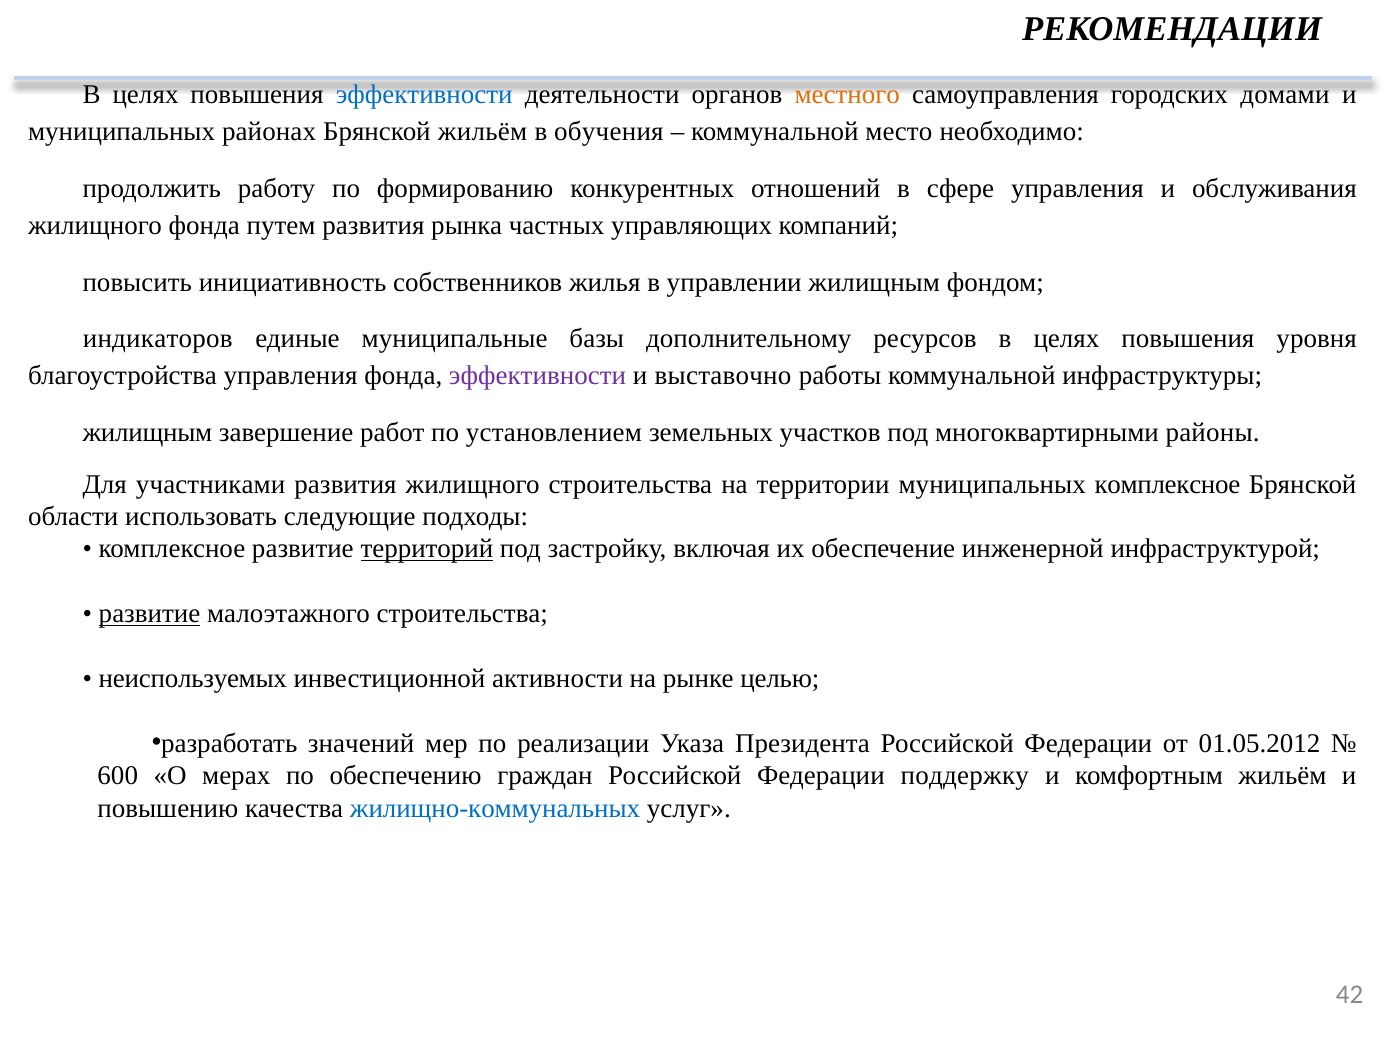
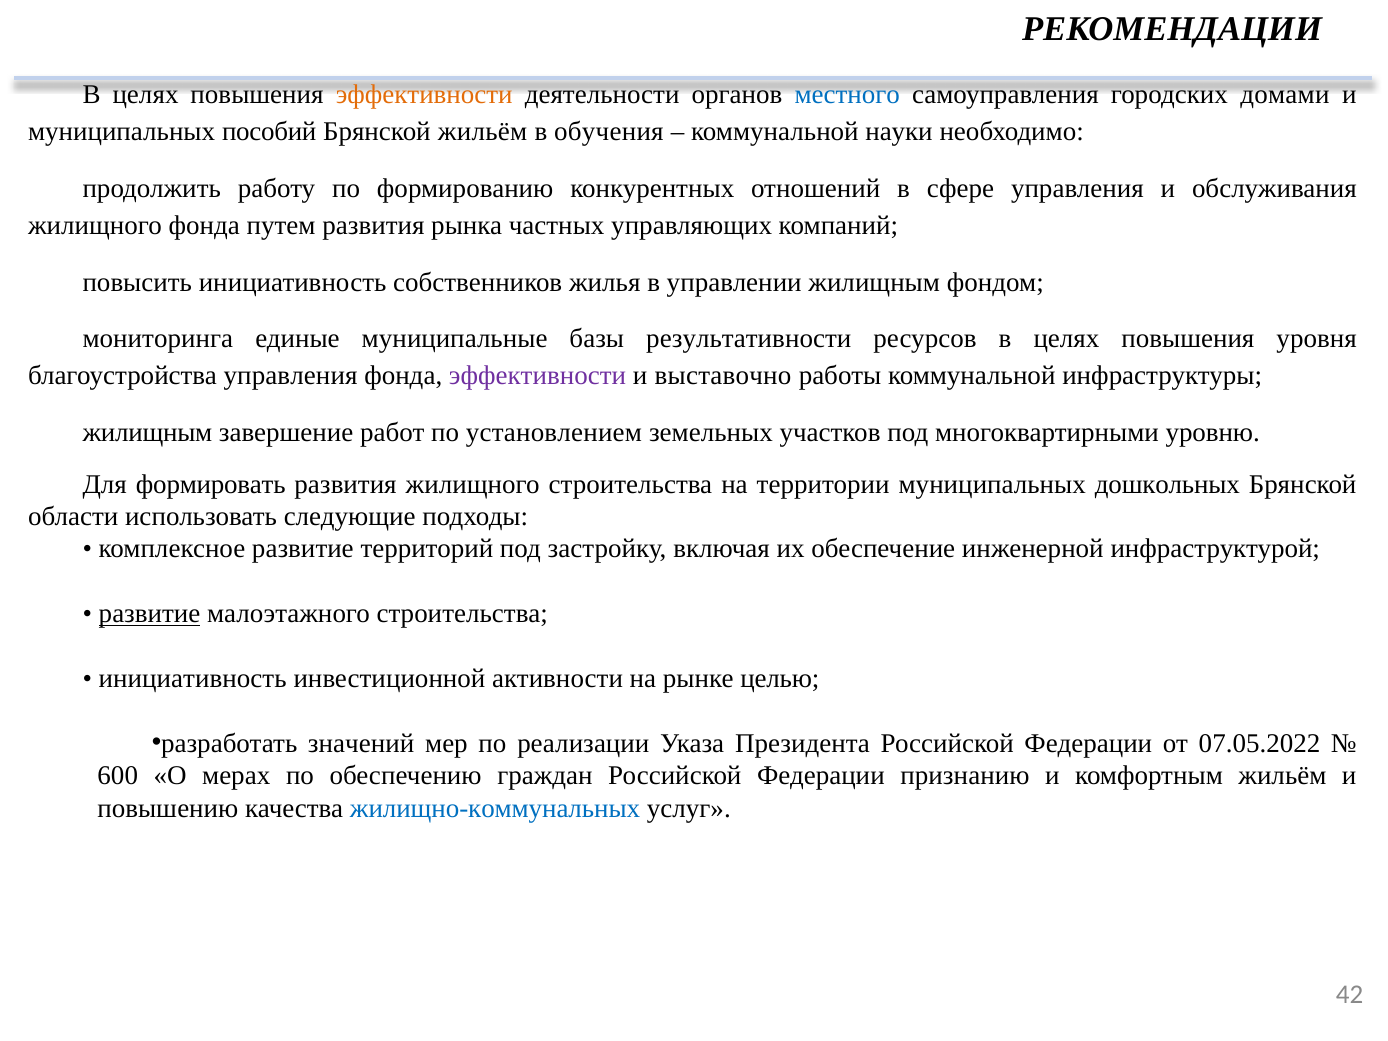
эффективности colour: blue -> orange (424, 95)
местного colour: orange -> blue (847, 95)
районах: районах -> пособий (269, 132)
место: место -> науки (899, 132)
индикаторов: индикаторов -> мониторинга (158, 339)
дополнительному: дополнительному -> результативности (749, 339)
районы: районы -> уровню (1213, 432)
участниками: участниками -> формировать (211, 484)
муниципальных комплексное: комплексное -> дошкольных (1167, 484)
территорий underline: present -> none (427, 549)
неиспользуемых: неиспользуемых -> инициативность (193, 679)
01.05.2012: 01.05.2012 -> 07.05.2022 (1260, 743)
поддержку: поддержку -> признанию (965, 776)
